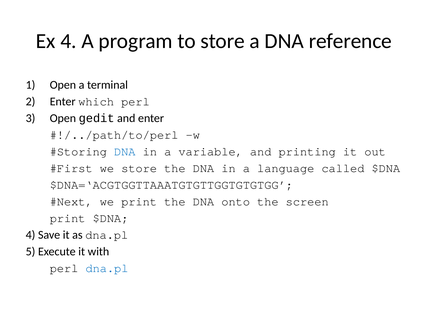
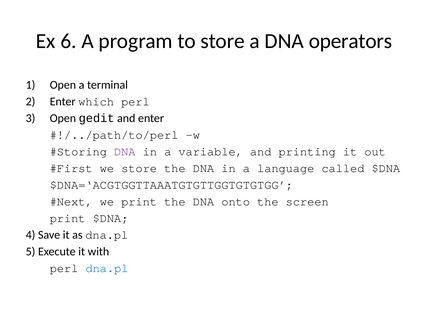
Ex 4: 4 -> 6 (69, 41)
reference: reference -> operators (350, 41)
DNA colour: blue -> purple (125, 152)
